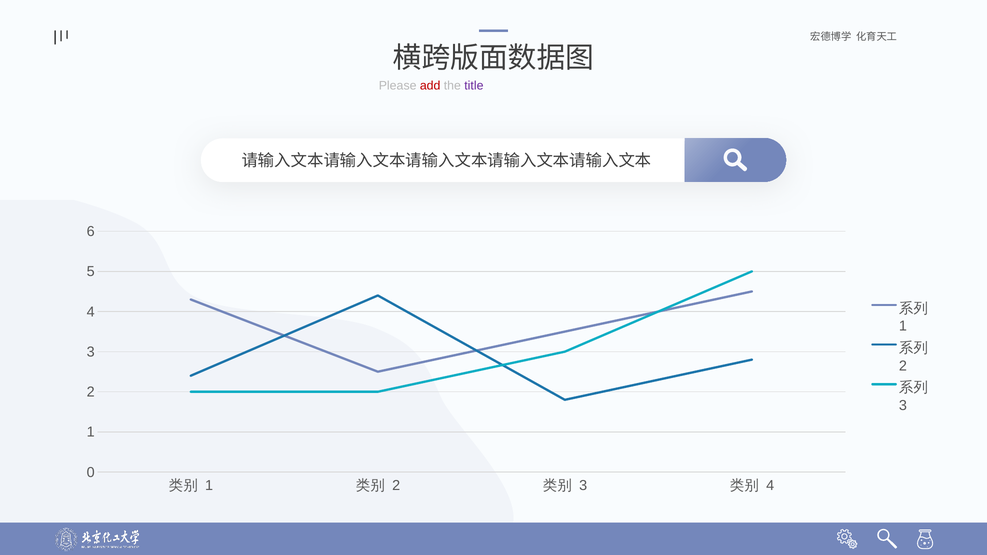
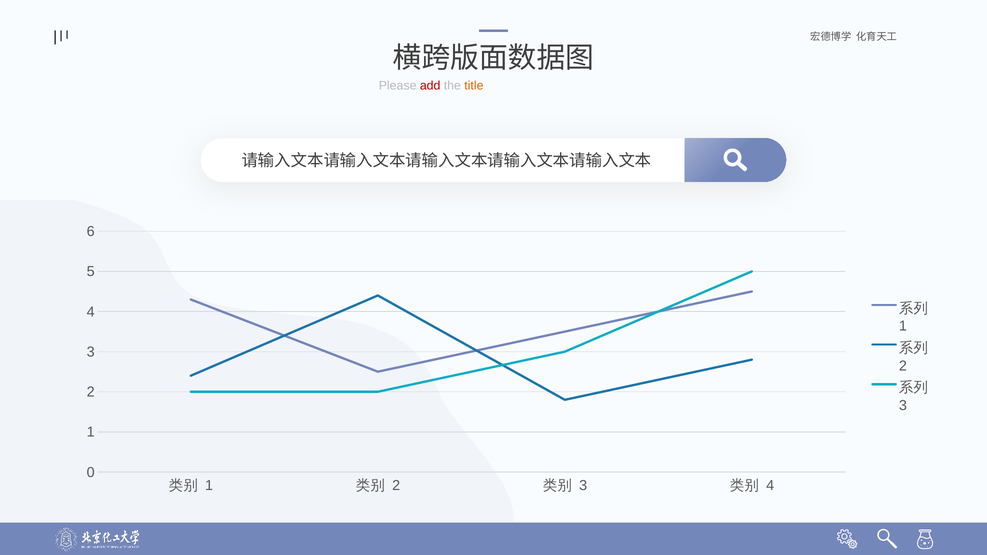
title colour: purple -> orange (474, 86)
